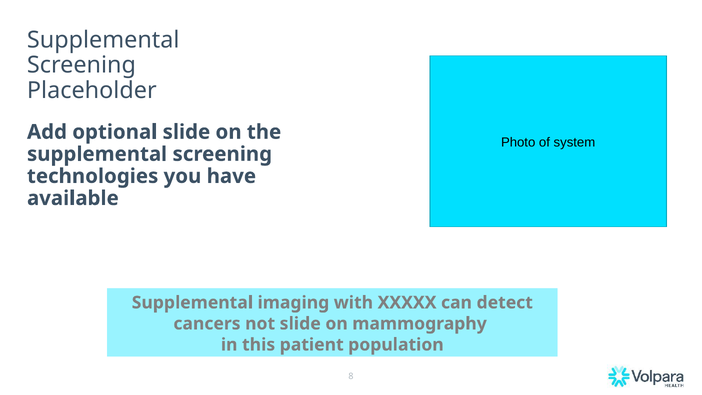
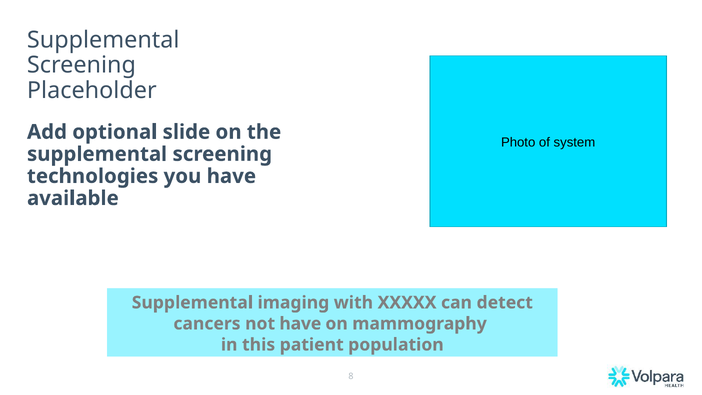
not slide: slide -> have (300, 324)
